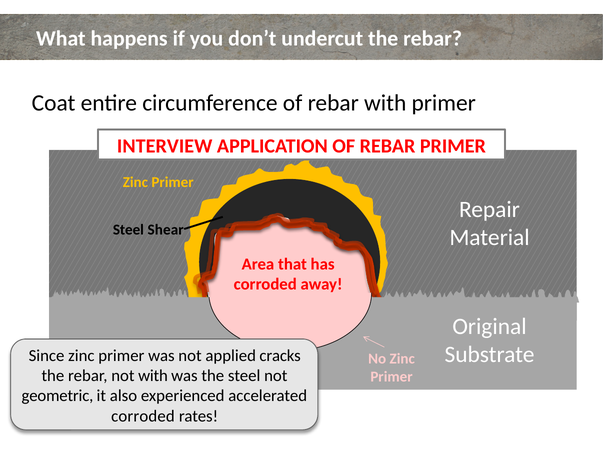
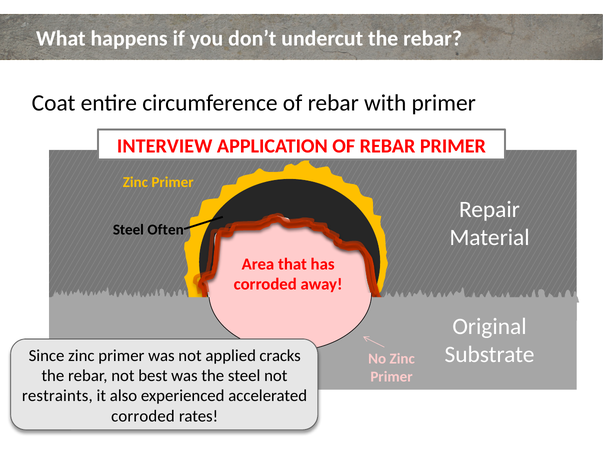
Shear: Shear -> Often (166, 230)
not with: with -> best (153, 376)
geometric: geometric -> restraints (57, 396)
